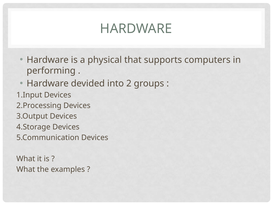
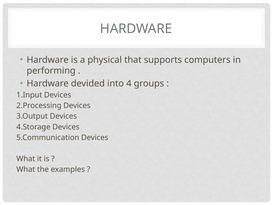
2: 2 -> 4 (129, 83)
